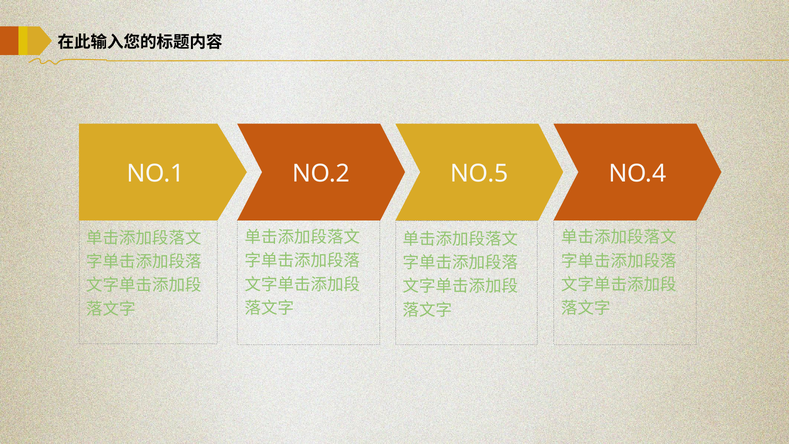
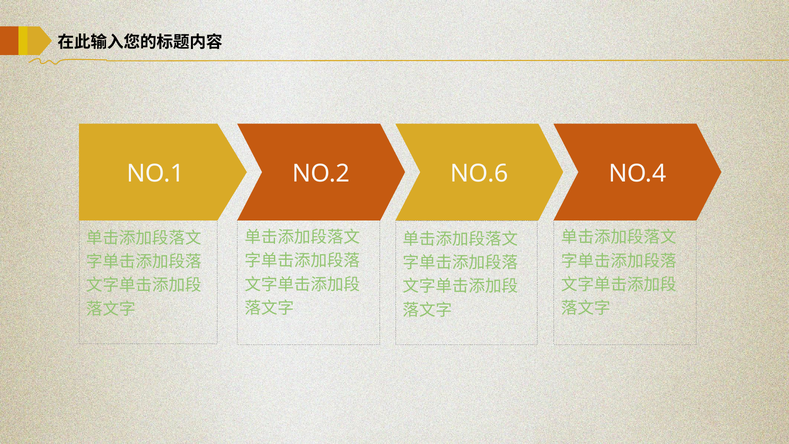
NO.5: NO.5 -> NO.6 (479, 174)
